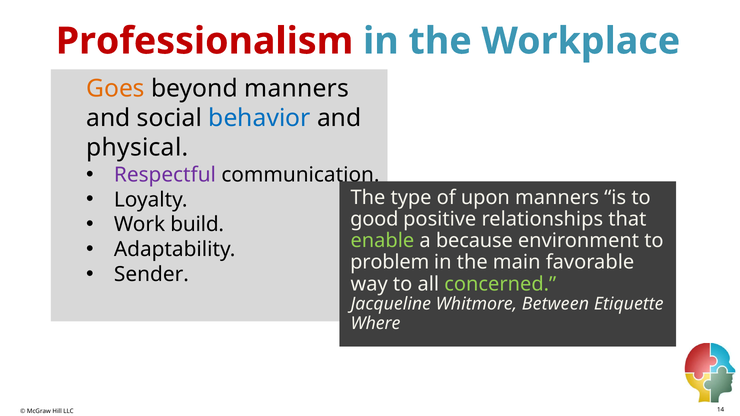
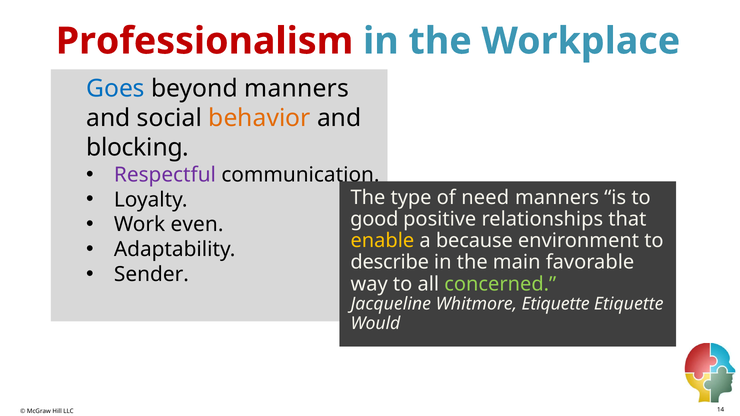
Goes colour: orange -> blue (116, 89)
behavior colour: blue -> orange (259, 118)
physical: physical -> blocking (138, 148)
upon: upon -> need (485, 198)
build: build -> even (197, 225)
enable colour: light green -> yellow (382, 241)
problem: problem -> describe (390, 263)
Whitmore Between: Between -> Etiquette (556, 304)
Where: Where -> Would (375, 323)
